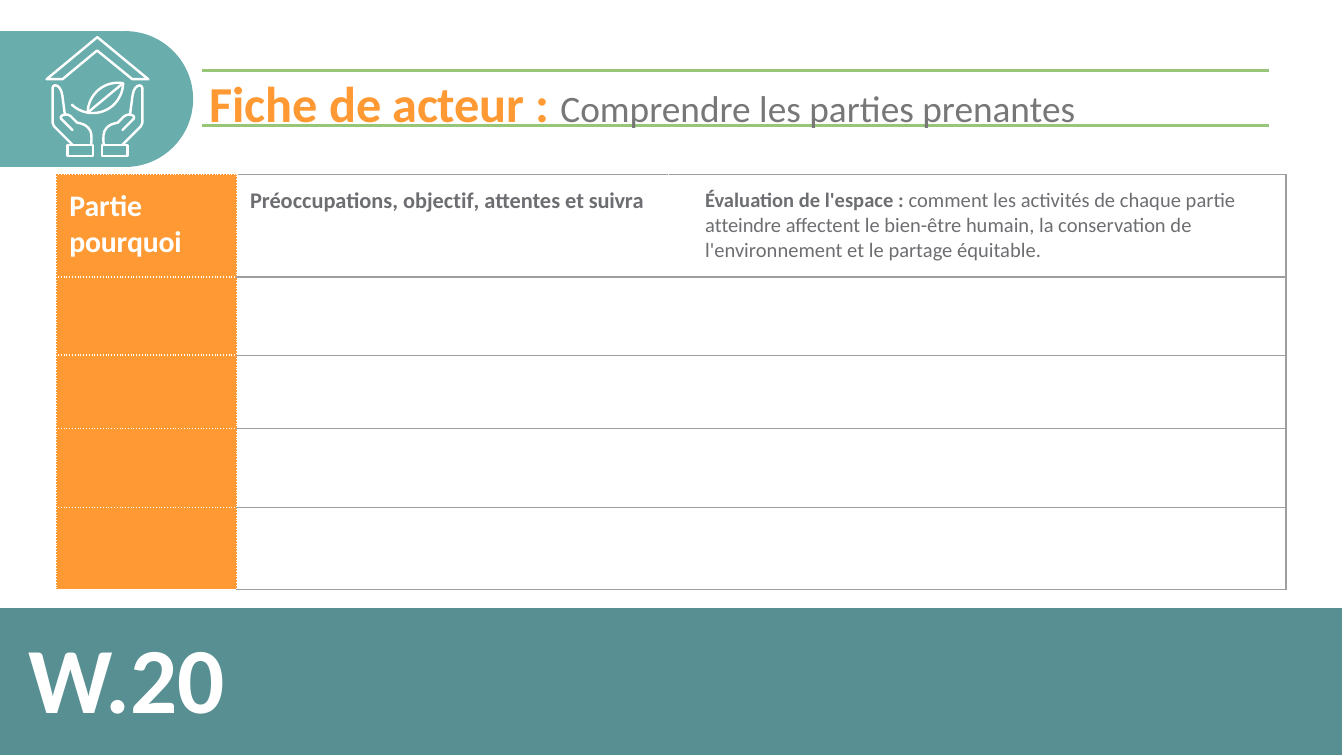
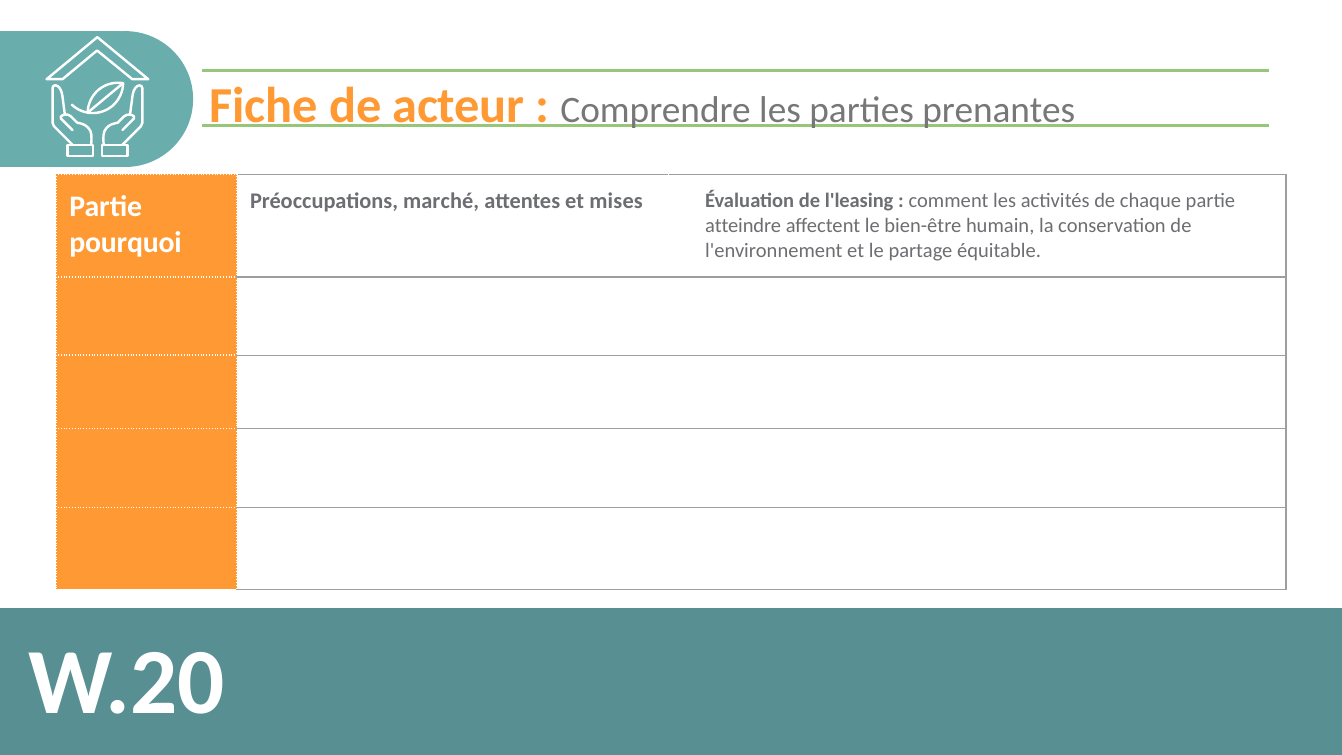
objectif: objectif -> marché (441, 201)
suivra: suivra -> mises (616, 201)
l'espace: l'espace -> l'leasing (859, 201)
